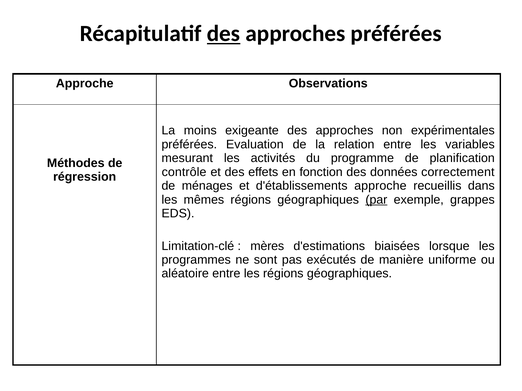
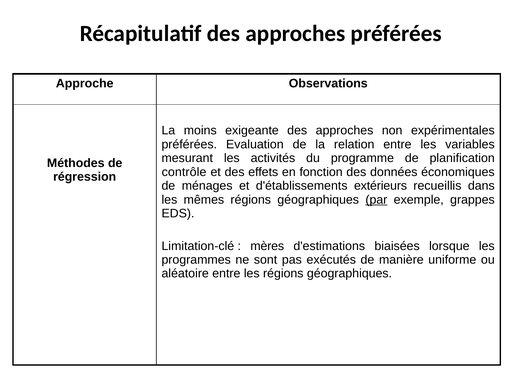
des underline: present -> none (224, 34)
correctement: correctement -> économiques (458, 172)
d'établissements approche: approche -> extérieurs (381, 186)
